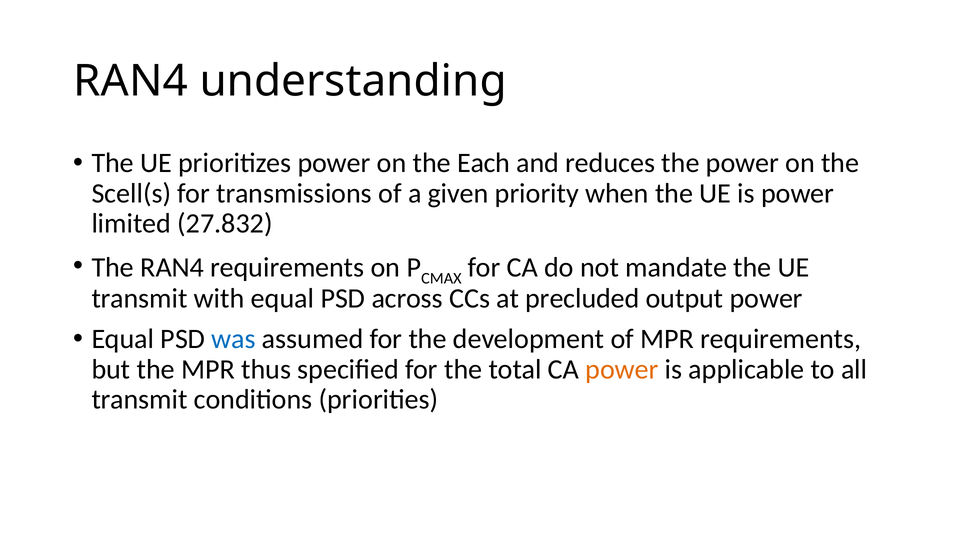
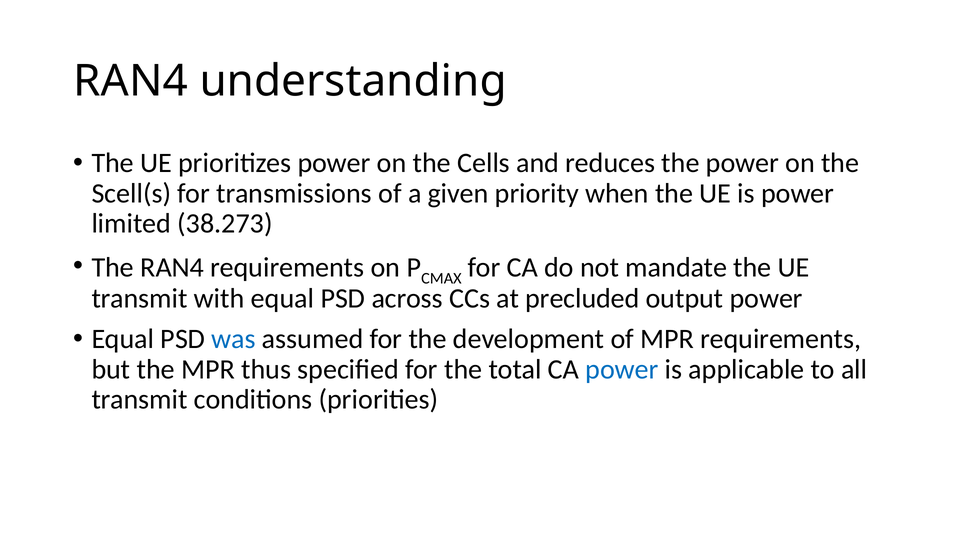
Each: Each -> Cells (484, 163)
27.832: 27.832 -> 38.273 (225, 224)
power colour: orange -> blue (622, 369)
